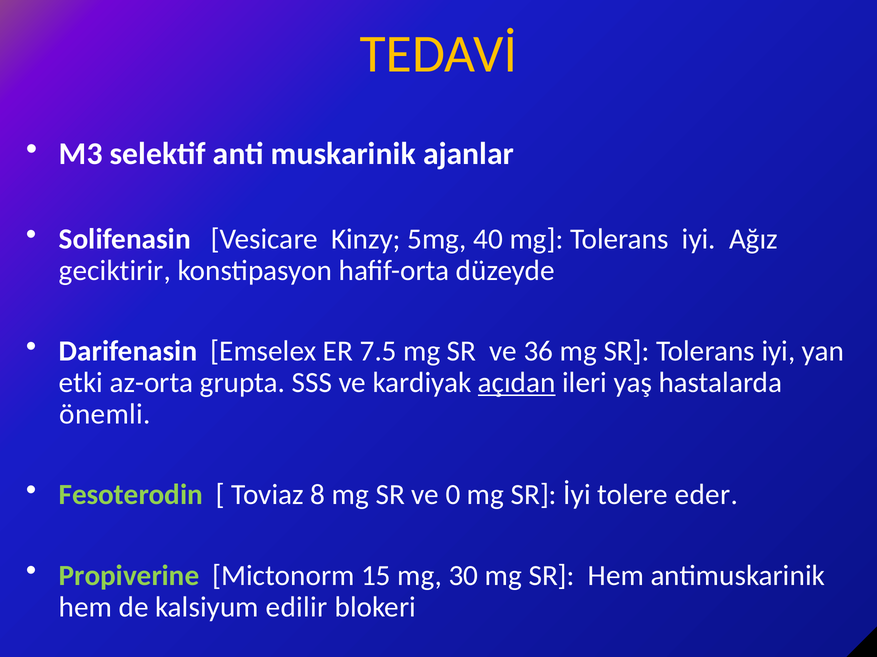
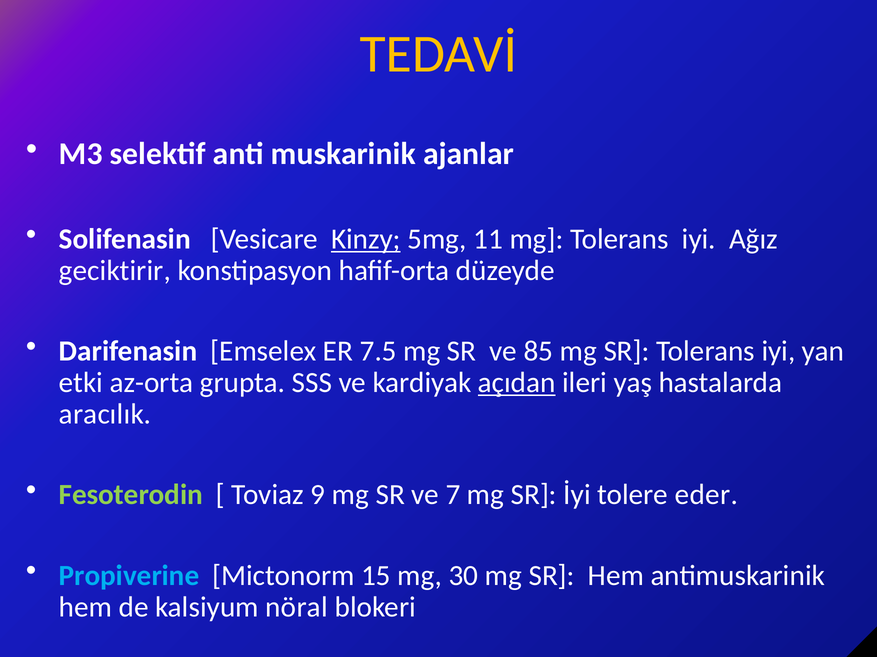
Kinzy underline: none -> present (366, 239)
40: 40 -> 11 (488, 239)
36: 36 -> 85 (538, 352)
önemli: önemli -> aracılık (105, 415)
8: 8 -> 9 (318, 495)
0: 0 -> 7 (453, 495)
Propiverine colour: light green -> light blue (129, 576)
edilir: edilir -> nöral (297, 608)
